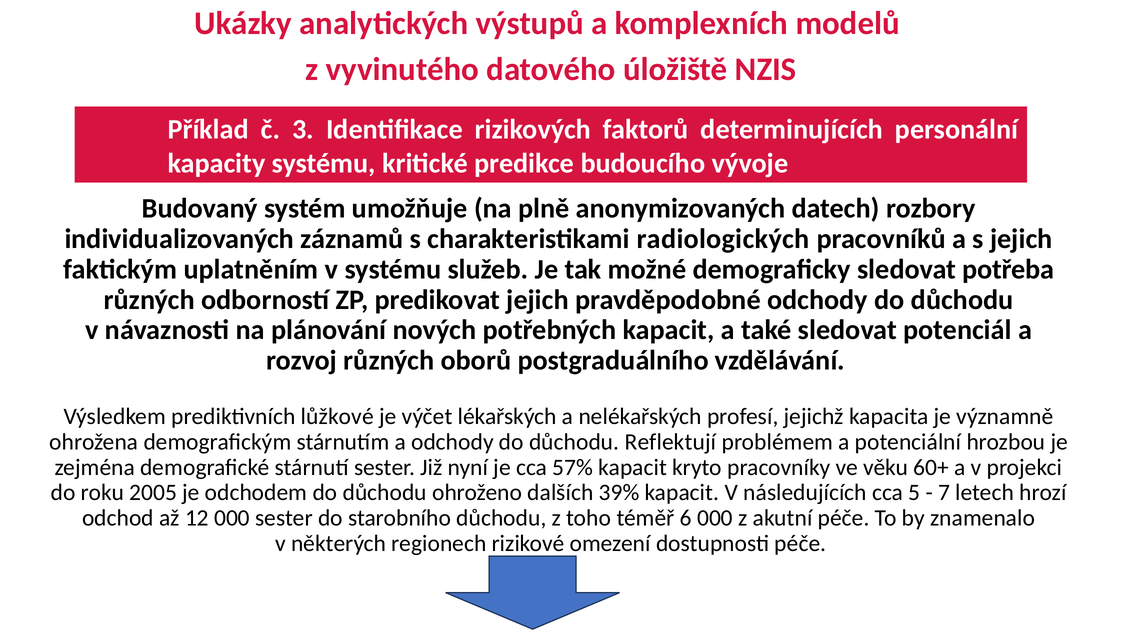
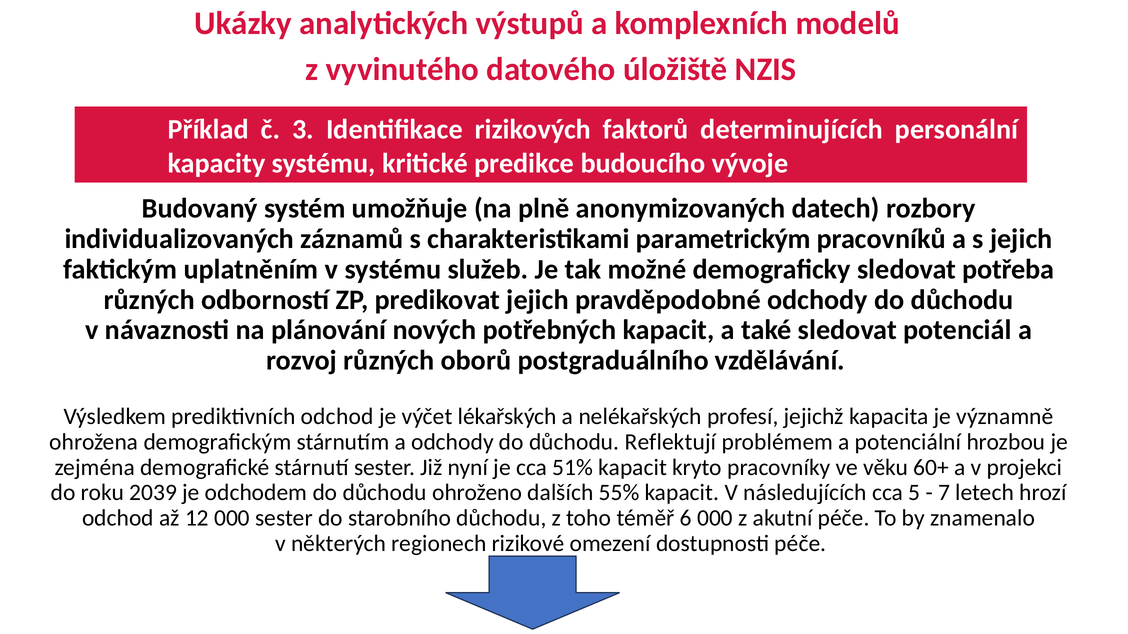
radiologických: radiologických -> parametrickým (723, 239)
prediktivních lůžkové: lůžkové -> odchod (337, 417)
57%: 57% -> 51% (573, 468)
2005: 2005 -> 2039 (153, 493)
39%: 39% -> 55% (619, 493)
